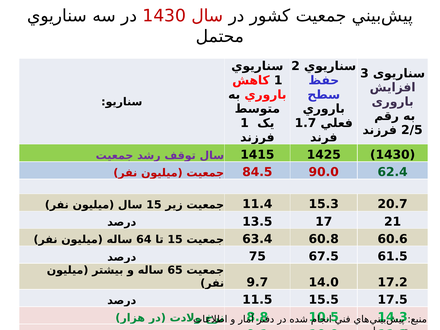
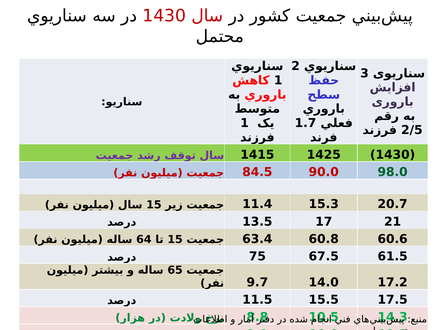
62.4: 62.4 -> 98.0 (393, 172)
